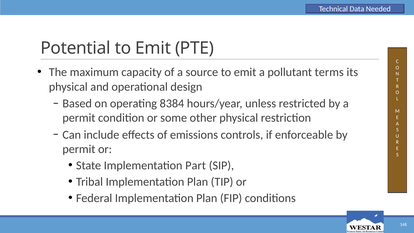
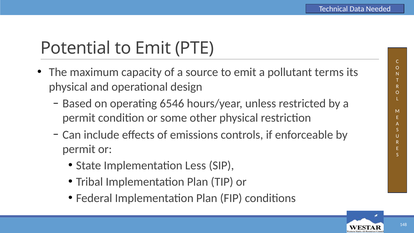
8384: 8384 -> 6546 (172, 103)
Part: Part -> Less (196, 165)
